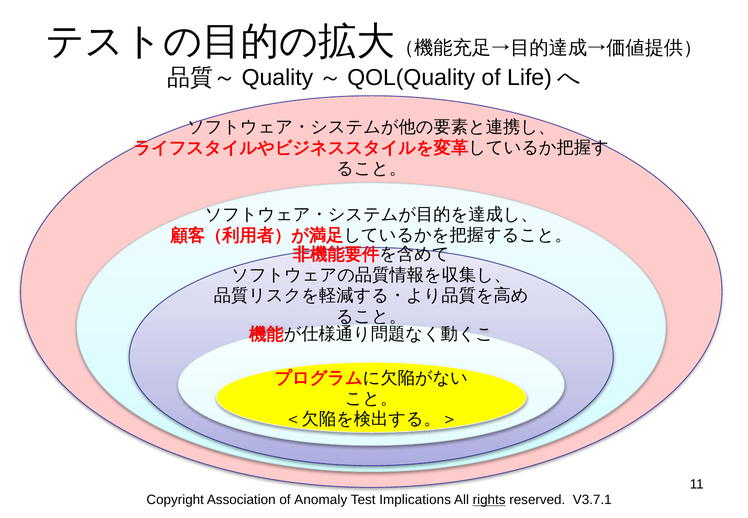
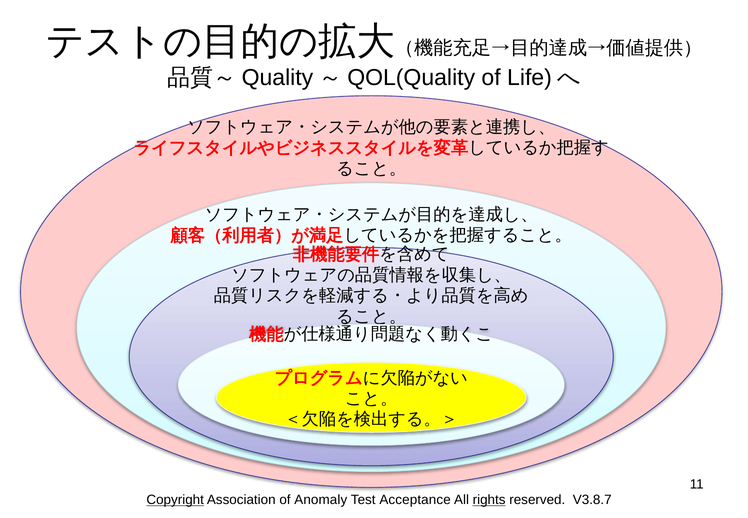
Copyright underline: none -> present (175, 500)
Implications: Implications -> Acceptance (415, 500)
V3.7.1: V3.7.1 -> V3.8.7 (592, 500)
